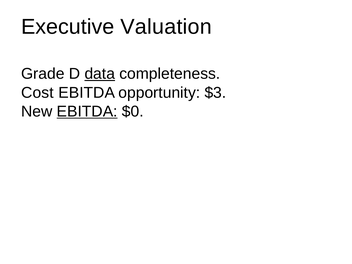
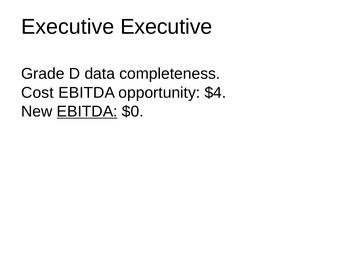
Executive Valuation: Valuation -> Executive (166, 27)
data underline: present -> none (100, 74)
$3: $3 -> $4 (215, 93)
